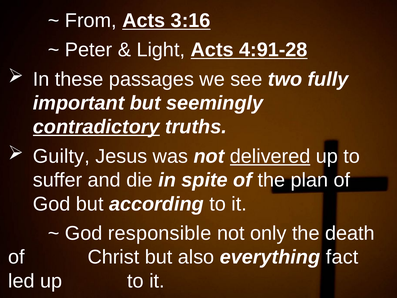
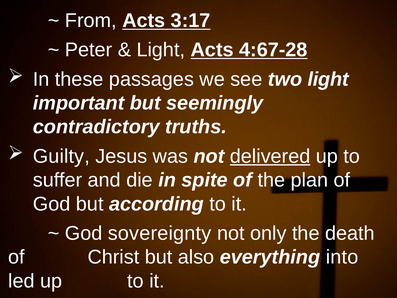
3:16: 3:16 -> 3:17 (191, 21)
4:91-28: 4:91-28 -> 4:67-28 (273, 50)
two fully: fully -> light (328, 79)
contradictory underline: present -> none (96, 127)
responsible: responsible -> sovereignty (160, 233)
fact: fact -> into (342, 257)
